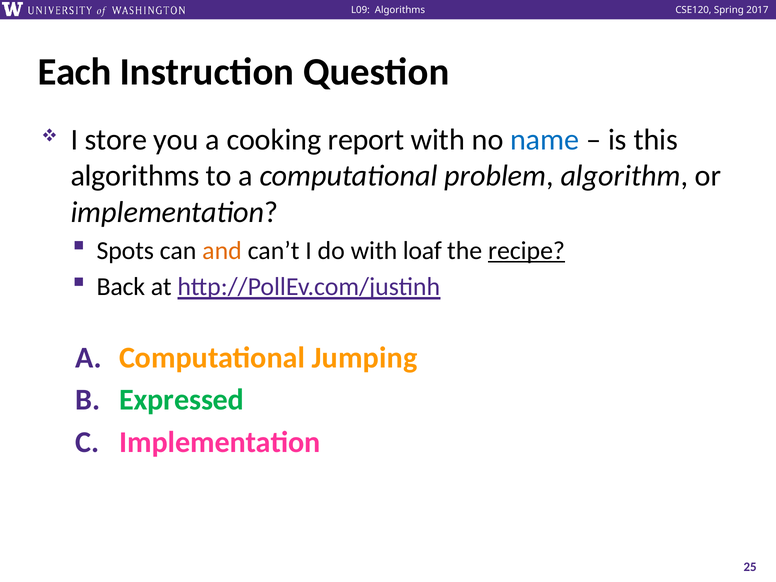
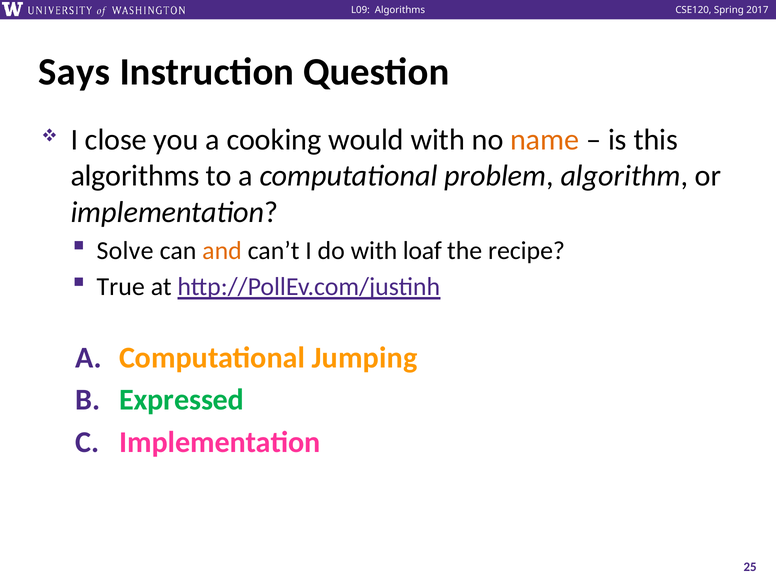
Each: Each -> Says (74, 72)
store: store -> close (116, 140)
report: report -> would (366, 140)
name colour: blue -> orange (545, 140)
Spots: Spots -> Solve (125, 251)
recipe underline: present -> none (526, 251)
Back: Back -> True (121, 287)
